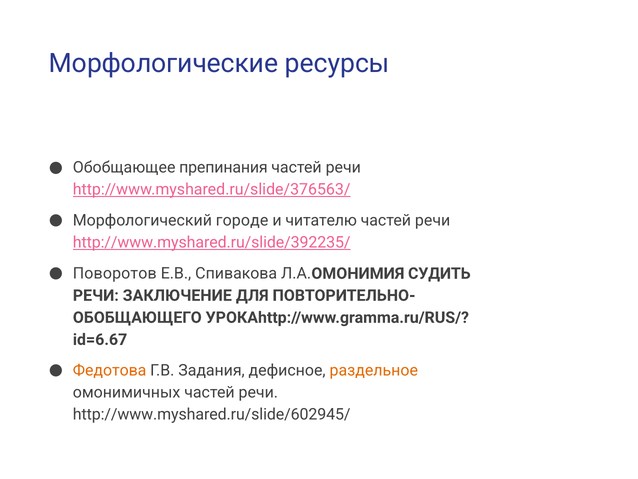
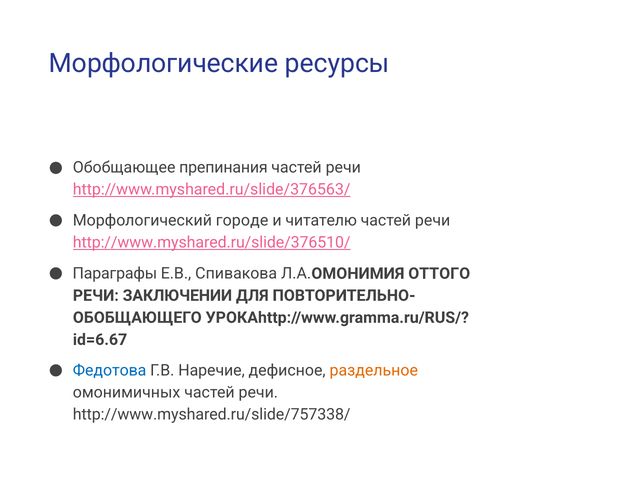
http://www.myshared.ru/slide/392235/: http://www.myshared.ru/slide/392235/ -> http://www.myshared.ru/slide/376510/ (212, 242)
Поворотов: Поворотов -> Параграфы (115, 273)
СУДИТЬ: СУДИТЬ -> ОТТОГО (439, 273)
ЗАКЛЮЧЕНИЕ: ЗАКЛЮЧЕНИЕ -> ЗАКЛЮЧЕНИИ (177, 295)
Федотова colour: orange -> blue (110, 370)
Задания: Задания -> Наречие (212, 370)
http://www.myshared.ru/slide/602945/: http://www.myshared.ru/slide/602945/ -> http://www.myshared.ru/slide/757338/ (212, 414)
